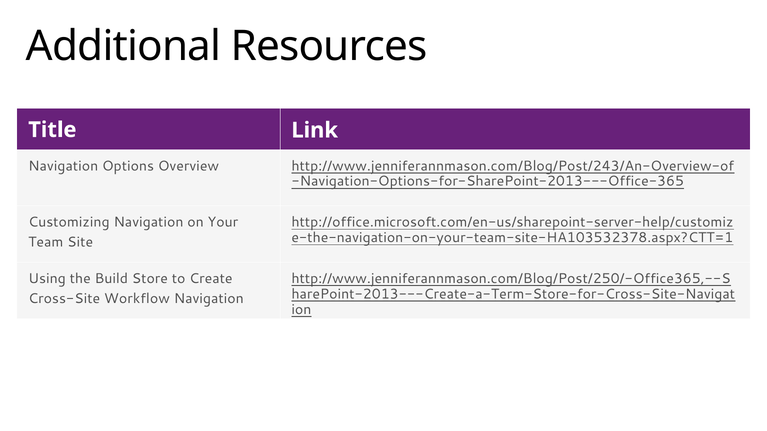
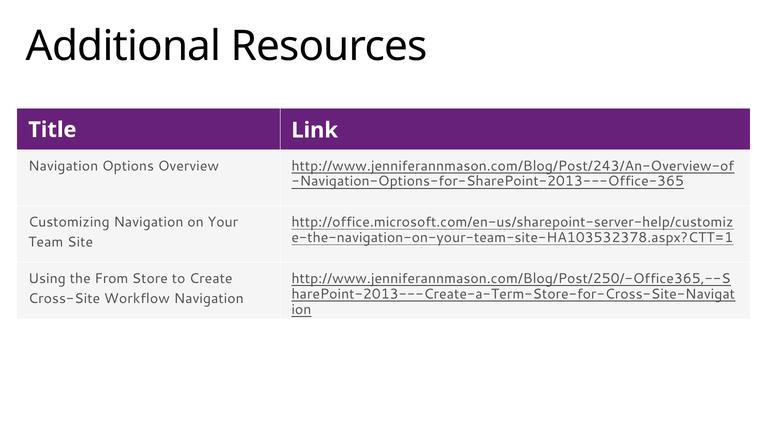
Build: Build -> From (111, 279)
